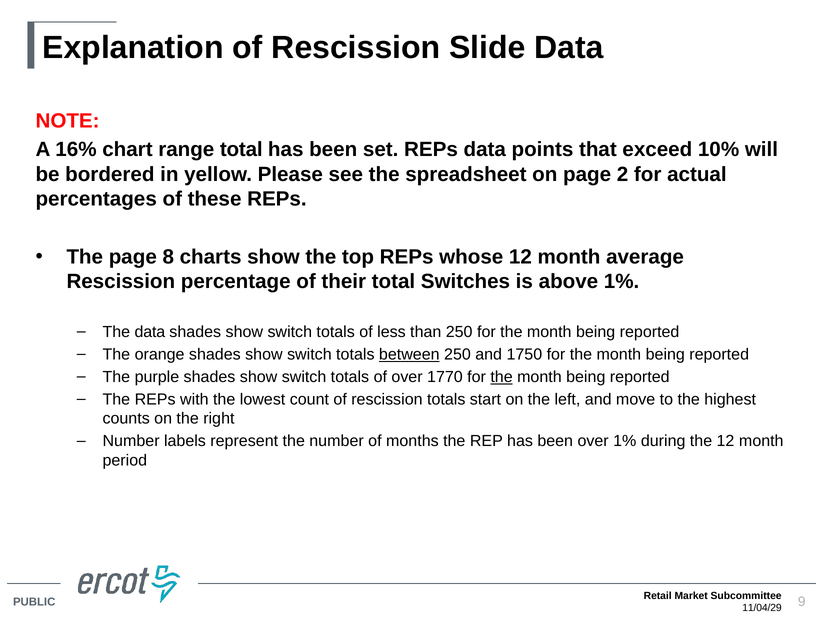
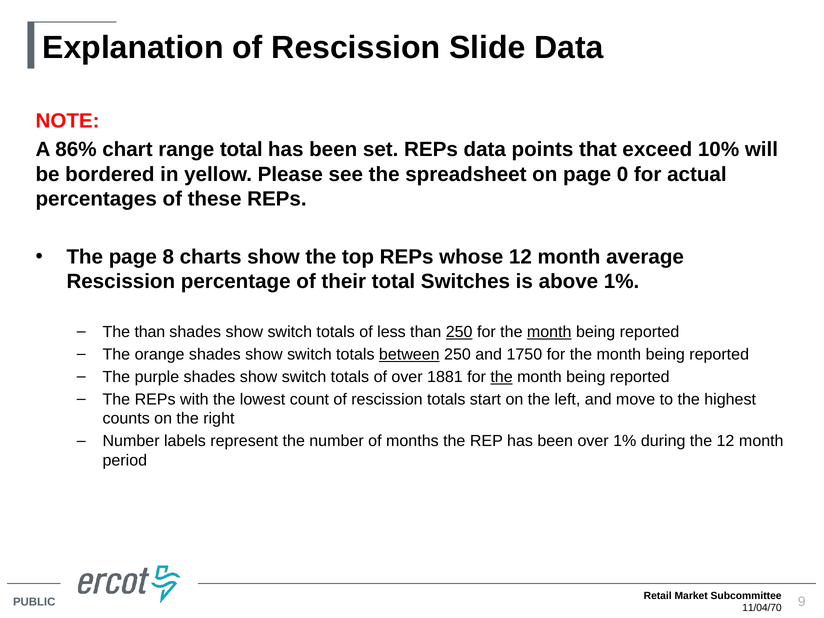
16%: 16% -> 86% (76, 150)
2: 2 -> 0 (623, 174)
The data: data -> than (150, 332)
250 underline: none -> present (459, 332)
month underline: none -> present (549, 332)
1770: 1770 -> 1881 (445, 377)
11/04/29: 11/04/29 -> 11/04/70 (762, 608)
